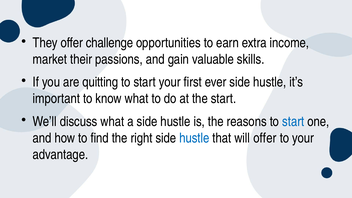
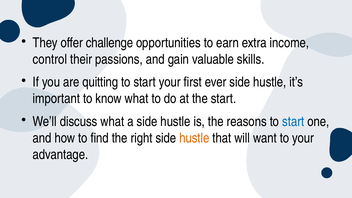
market: market -> control (50, 59)
hustle colour: blue -> orange (194, 138)
will offer: offer -> want (265, 138)
